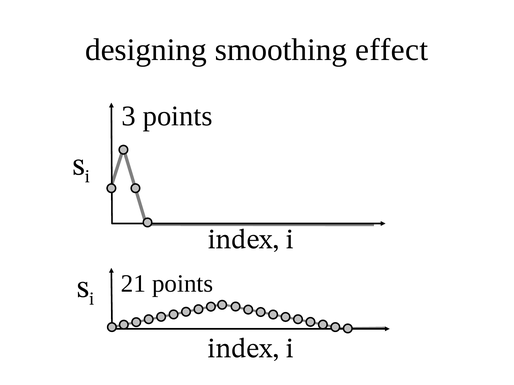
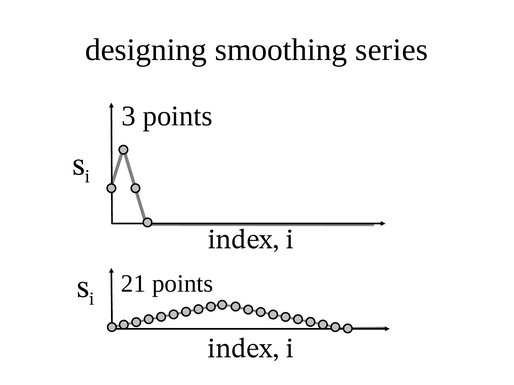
effect: effect -> series (392, 50)
